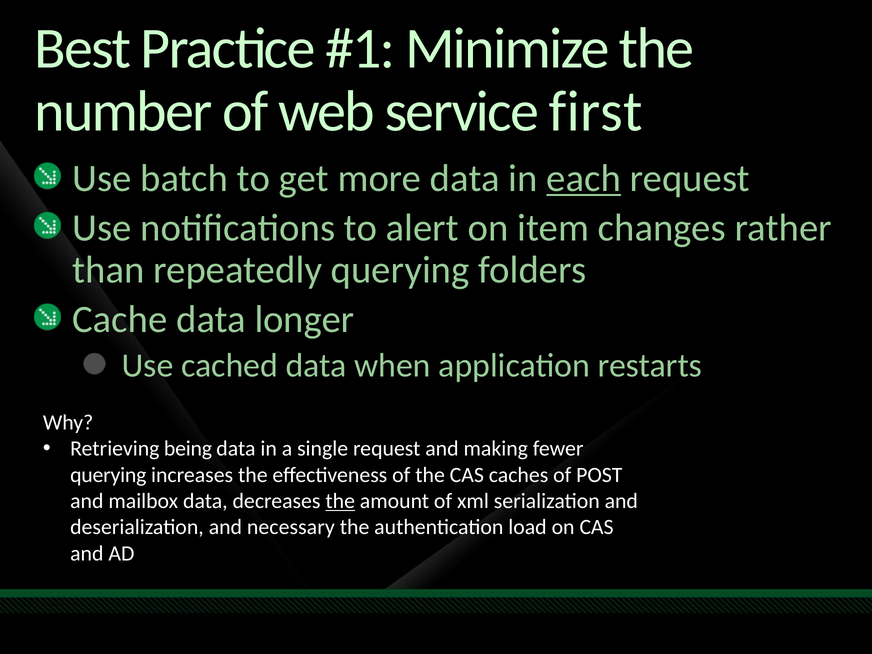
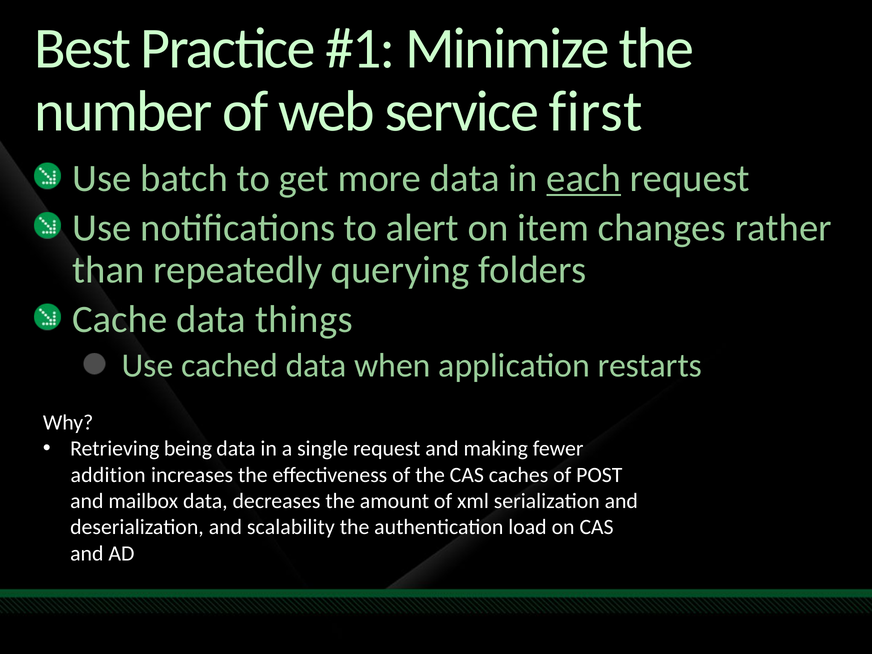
longer: longer -> things (304, 319)
querying: querying -> addition (108, 475)
the underline: present -> none (340, 501)
necessary: necessary -> scalability (291, 527)
